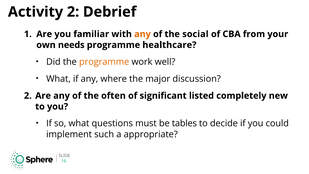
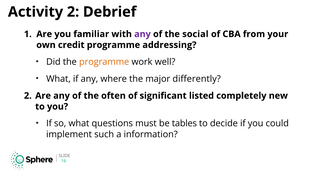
any colour: orange -> purple (142, 34)
needs: needs -> credit (71, 45)
healthcare: healthcare -> addressing (169, 45)
discussion: discussion -> differently (197, 79)
appropriate: appropriate -> information (151, 134)
